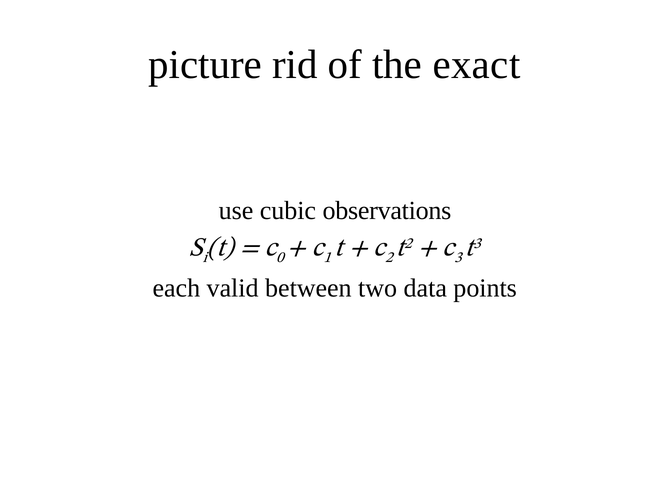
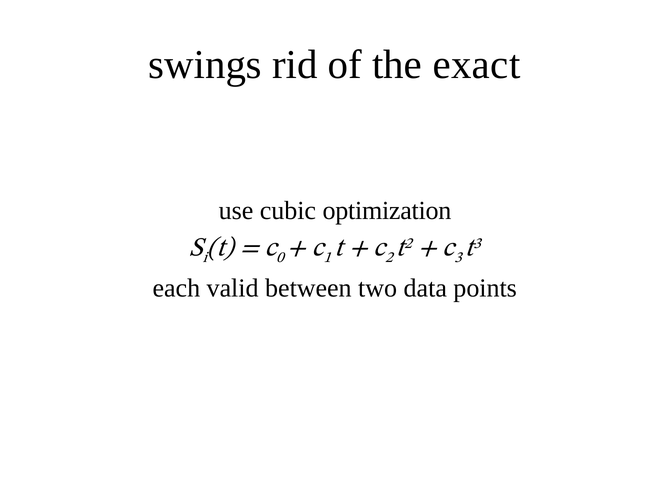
picture: picture -> swings (205, 65)
observations: observations -> optimization (387, 211)
